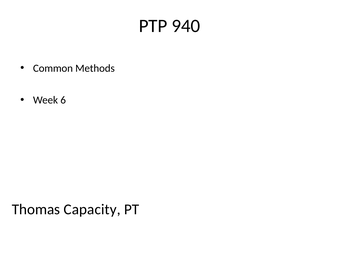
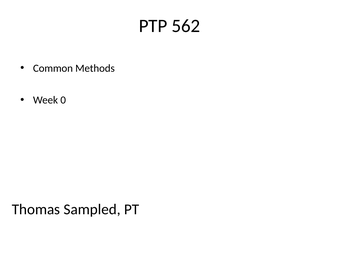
940: 940 -> 562 (186, 26)
6: 6 -> 0 (63, 100)
Capacity: Capacity -> Sampled (92, 210)
